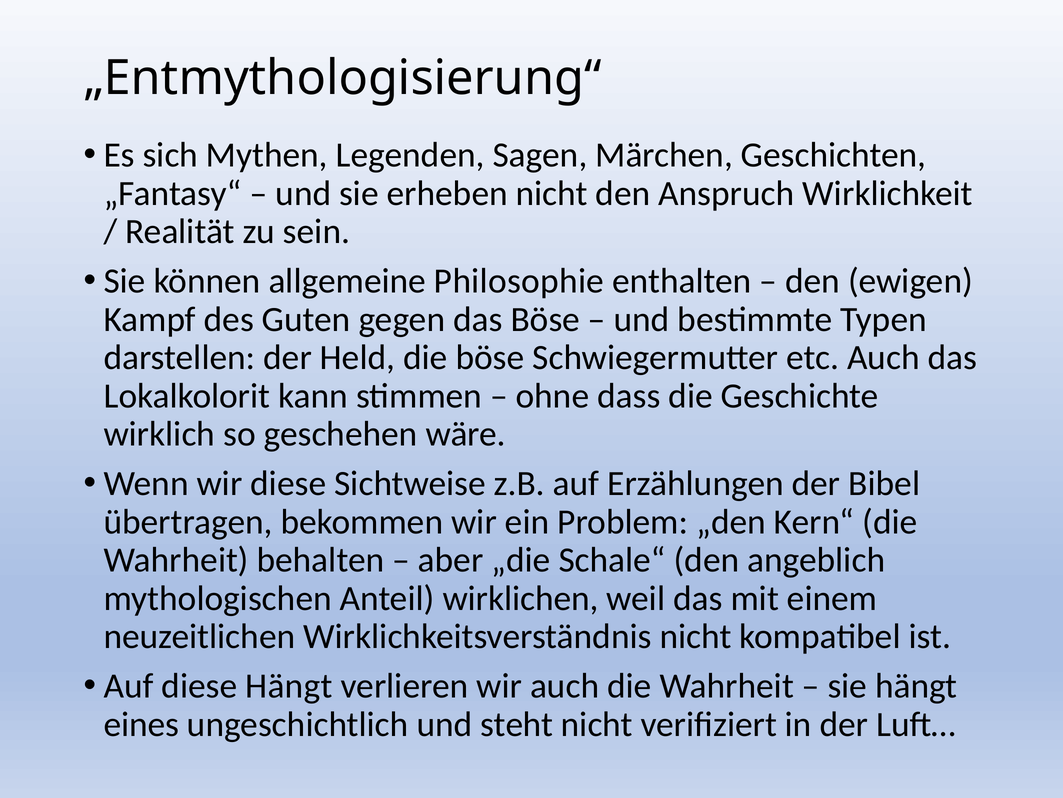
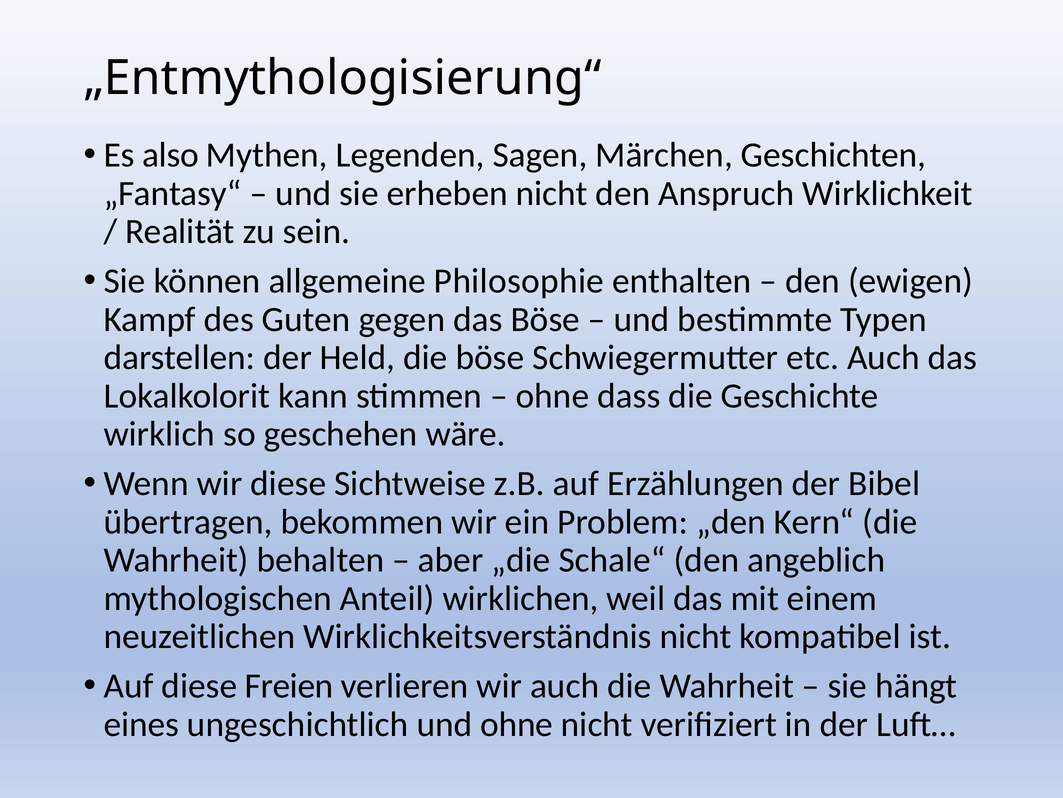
sich: sich -> also (170, 155)
diese Hängt: Hängt -> Freien (289, 686)
und steht: steht -> ohne (517, 724)
